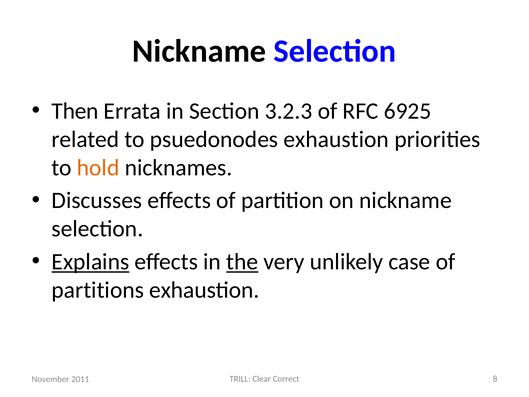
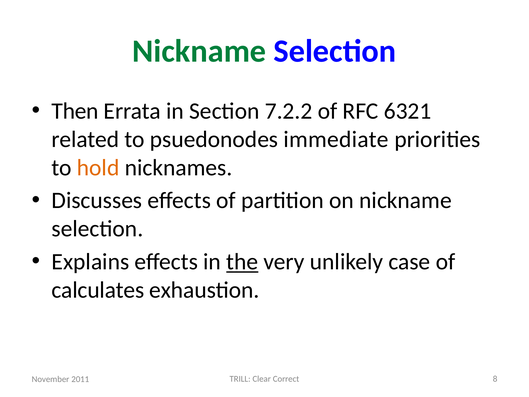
Nickname colour: black -> green (199, 51)
3.2.3: 3.2.3 -> 7.2.2 (289, 111)
6925: 6925 -> 6321 (408, 111)
psuedonodes exhaustion: exhaustion -> immediate (336, 139)
Explains underline: present -> none (90, 262)
partitions: partitions -> calculates (98, 290)
